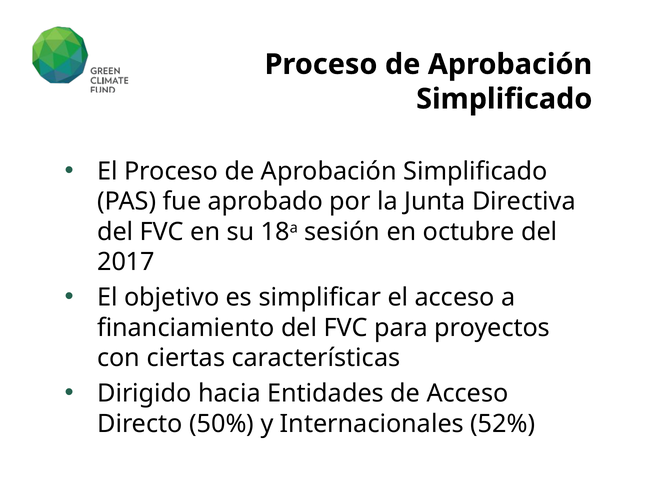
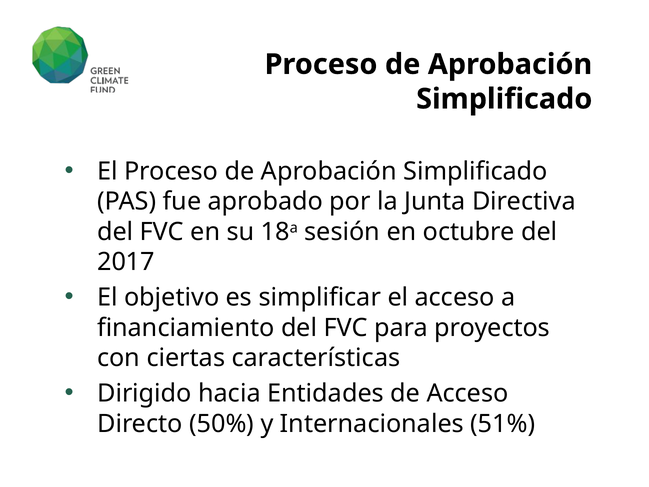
52%: 52% -> 51% (503, 424)
